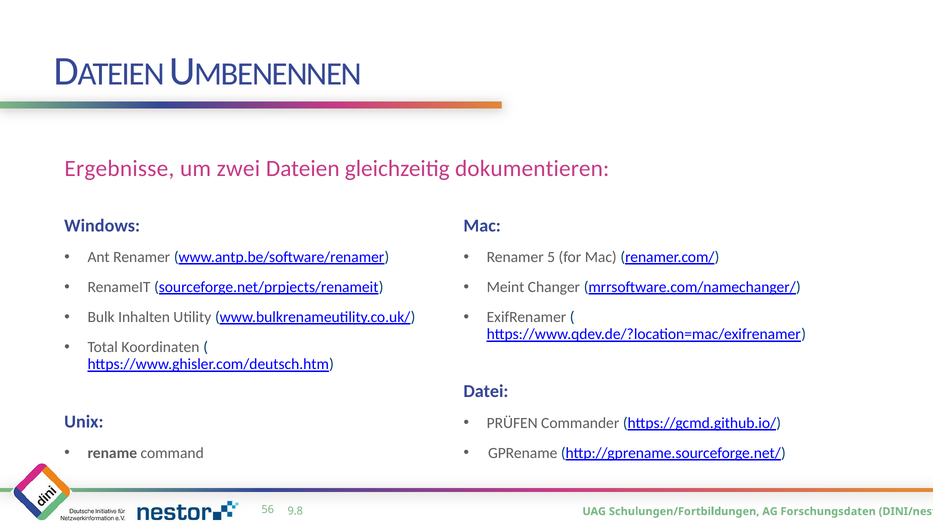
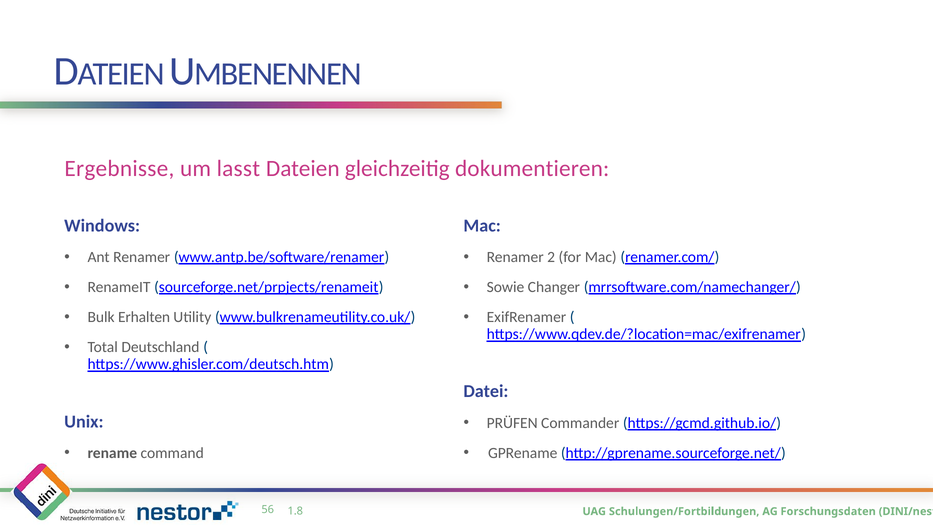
zwei: zwei -> lasst (238, 168)
5: 5 -> 2 (551, 257)
Meint: Meint -> Sowie (506, 287)
Inhalten: Inhalten -> Erhalten (144, 317)
Koordinaten: Koordinaten -> Deutschland (160, 347)
9.8: 9.8 -> 1.8 (295, 511)
